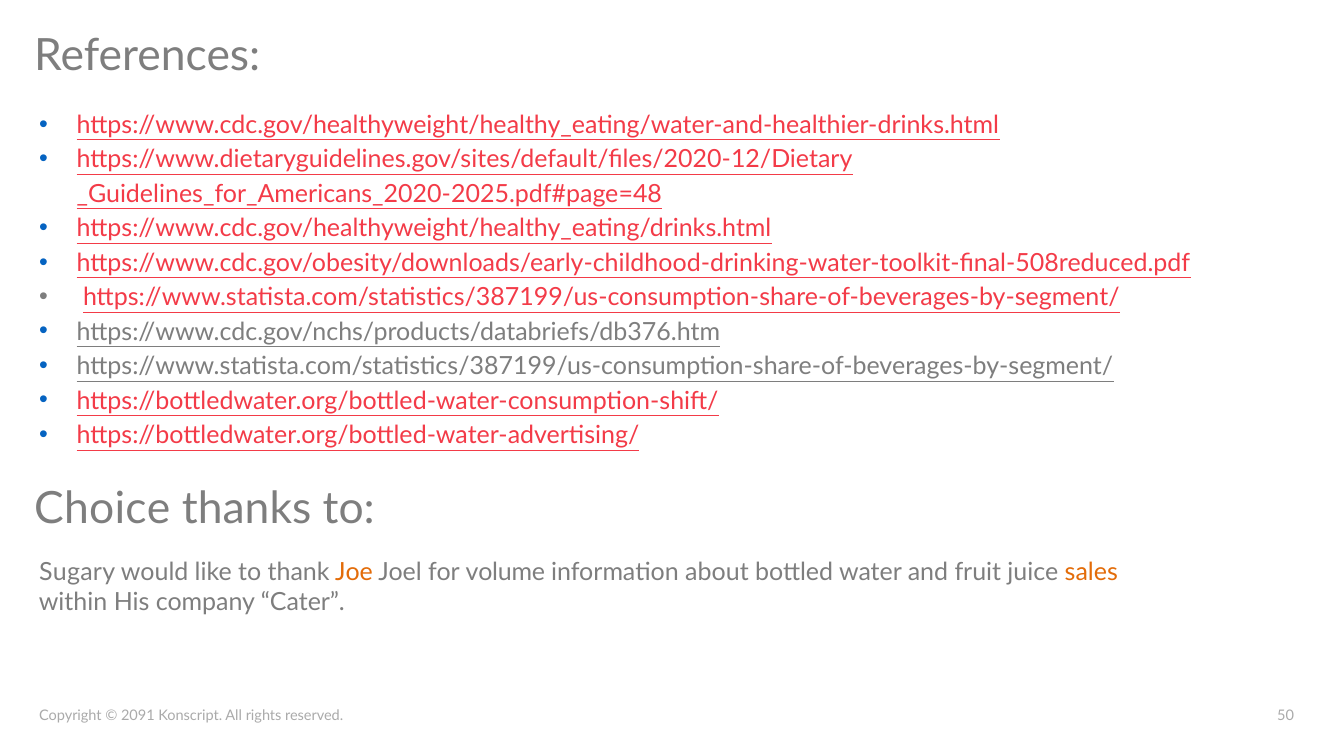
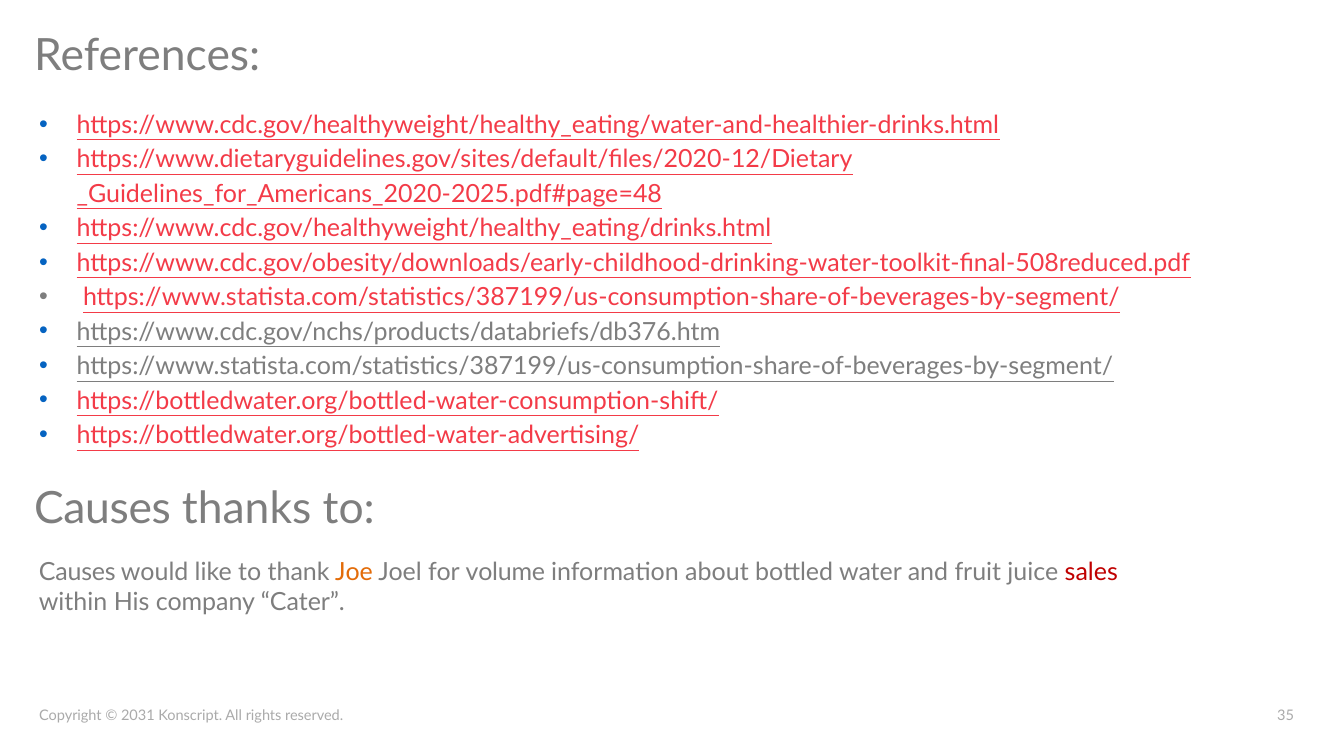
Choice: Choice -> Causes (103, 509)
Sugary: Sugary -> Causes (77, 572)
sales colour: orange -> red (1091, 572)
2091: 2091 -> 2031 (138, 716)
50: 50 -> 35 (1286, 716)
